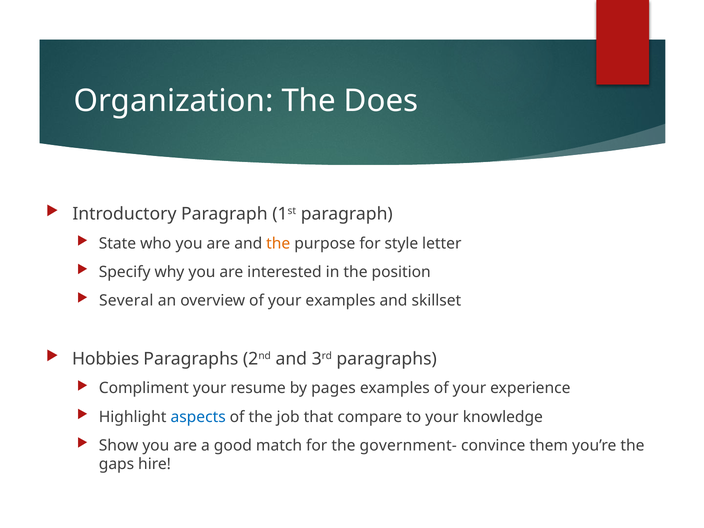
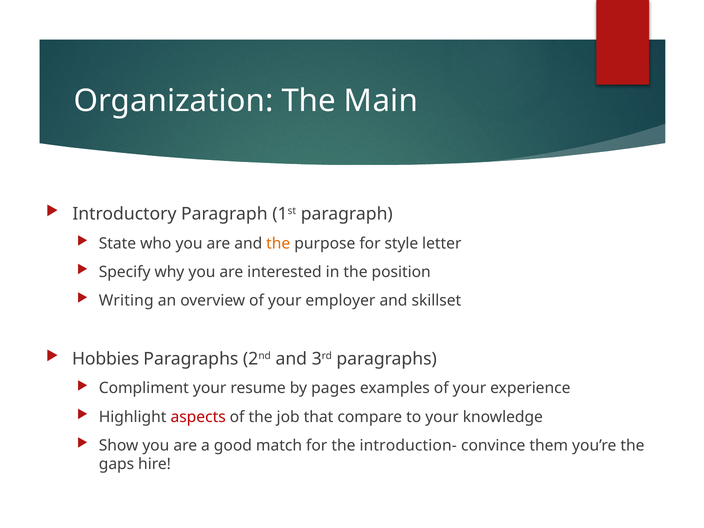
Does: Does -> Main (381, 101)
Several: Several -> Writing (126, 300)
your examples: examples -> employer (340, 300)
aspects colour: blue -> red (198, 417)
government-: government- -> introduction- (408, 445)
